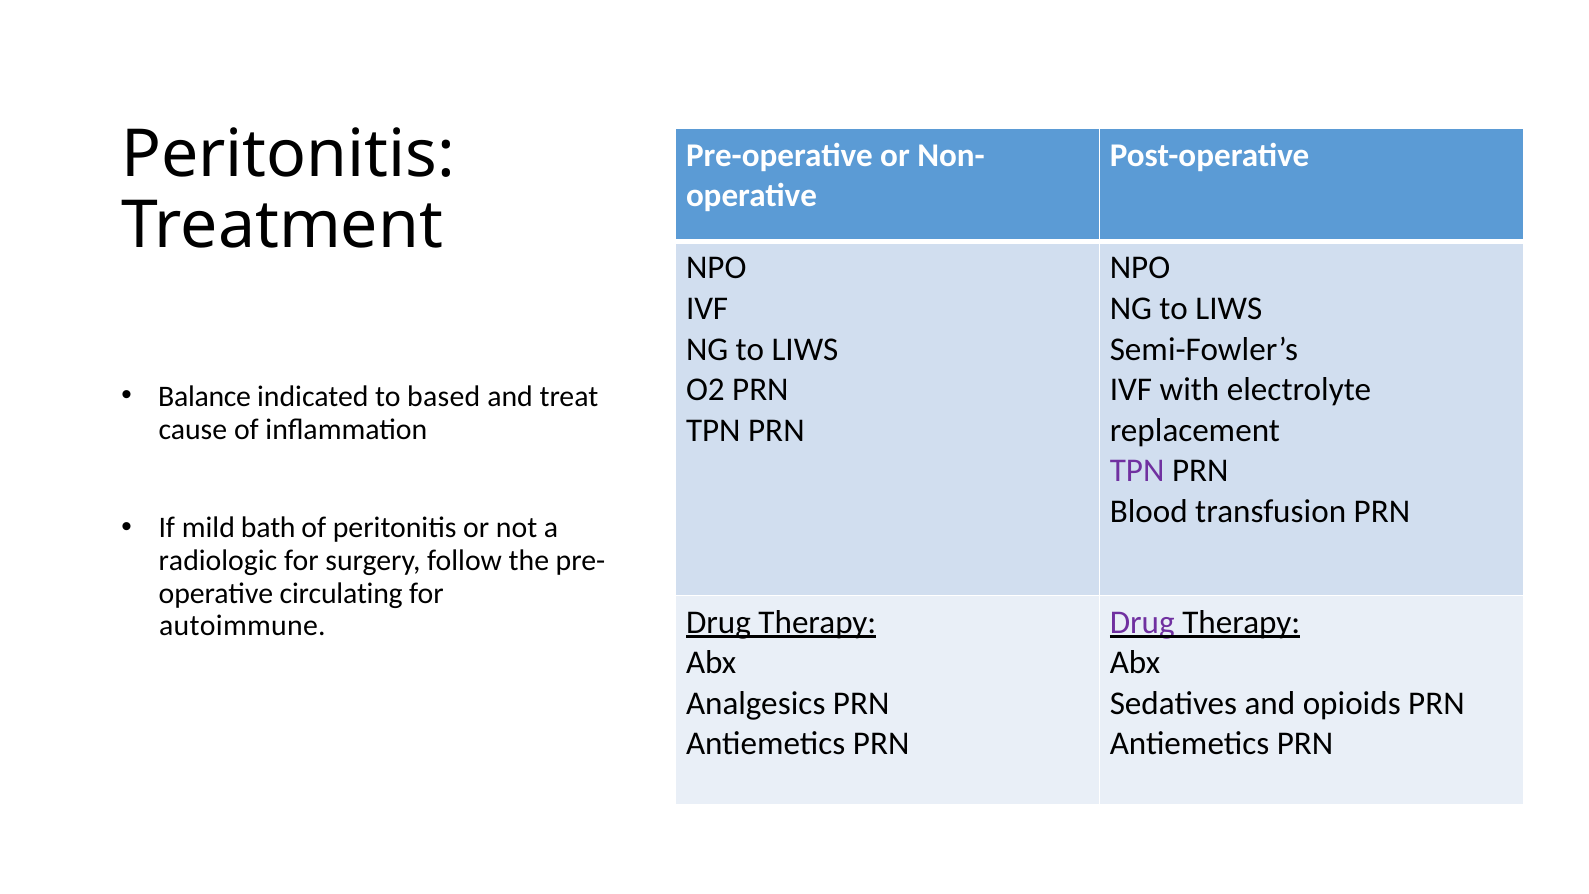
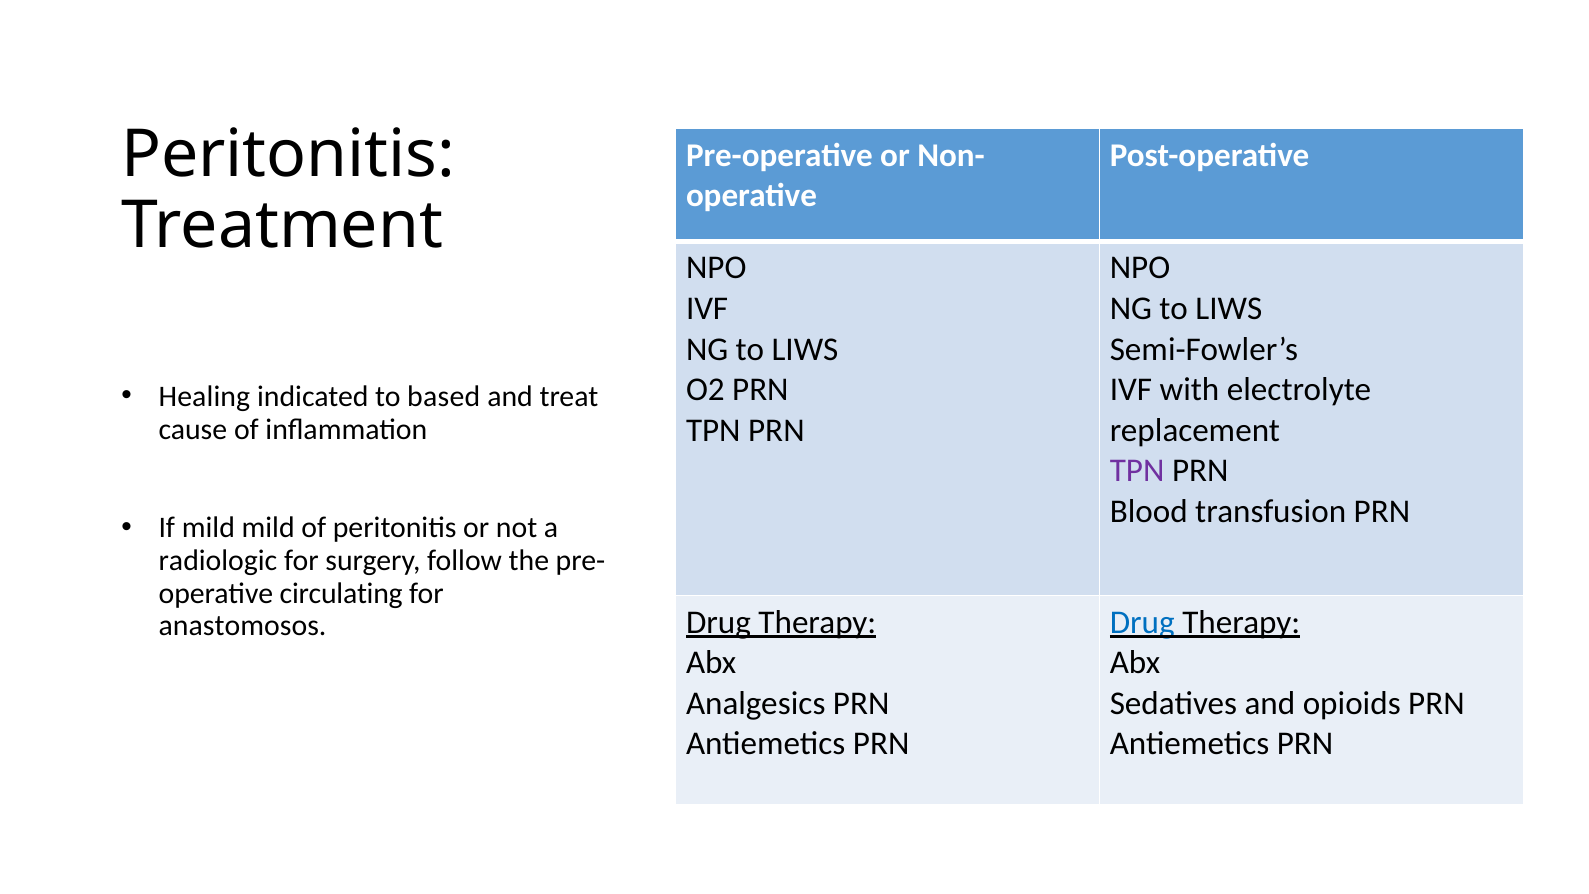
Balance: Balance -> Healing (204, 396)
mild bath: bath -> mild (268, 528)
Drug colour: purple -> blue (1142, 622)
autoimmune: autoimmune -> anastomosos (243, 626)
